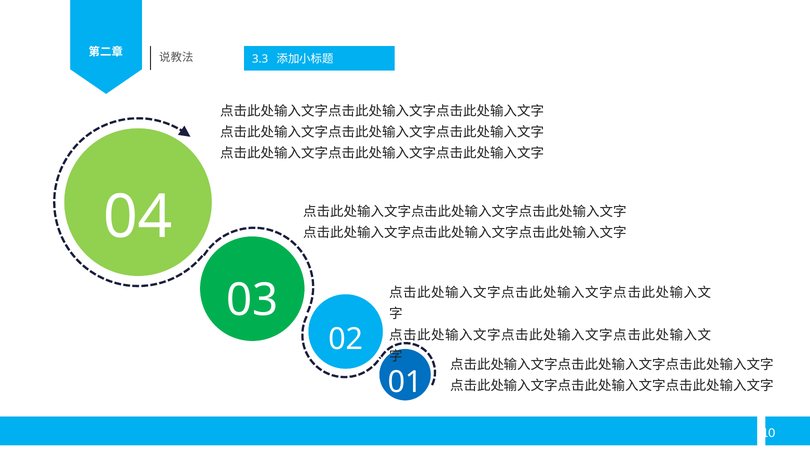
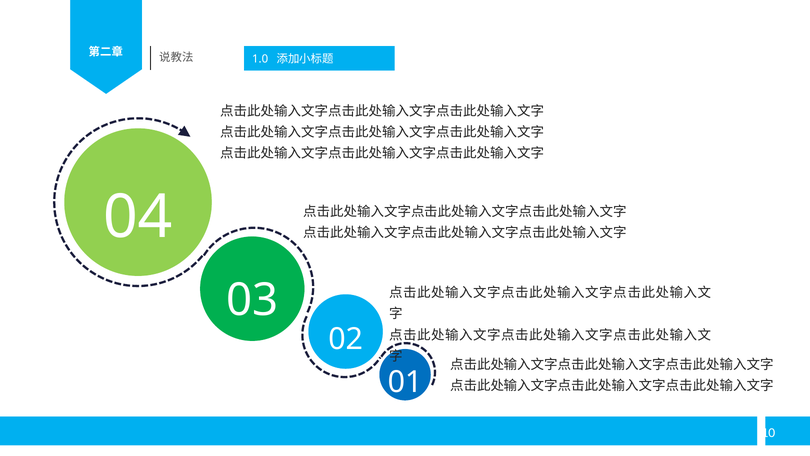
3.3: 3.3 -> 1.0 (260, 59)
